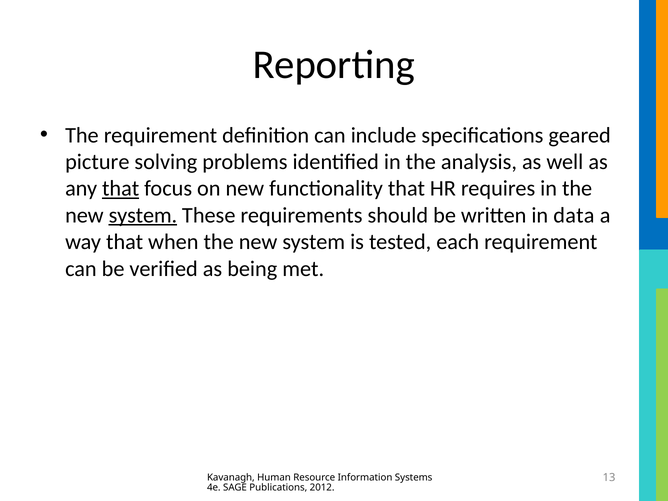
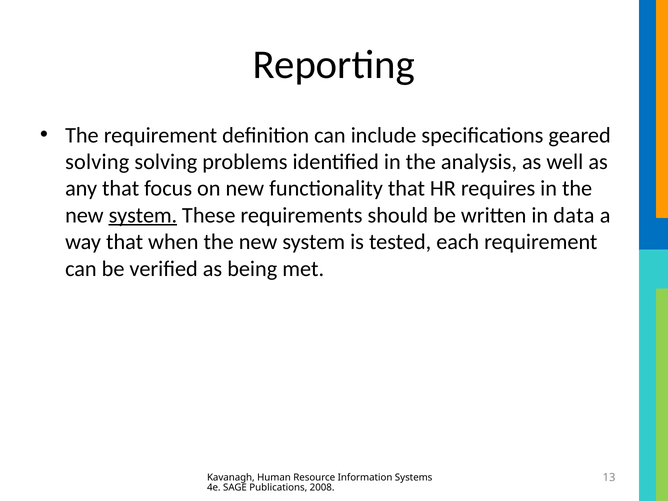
picture: picture -> solving (97, 162)
that underline: present -> none (121, 189)
2012: 2012 -> 2008 (322, 487)
